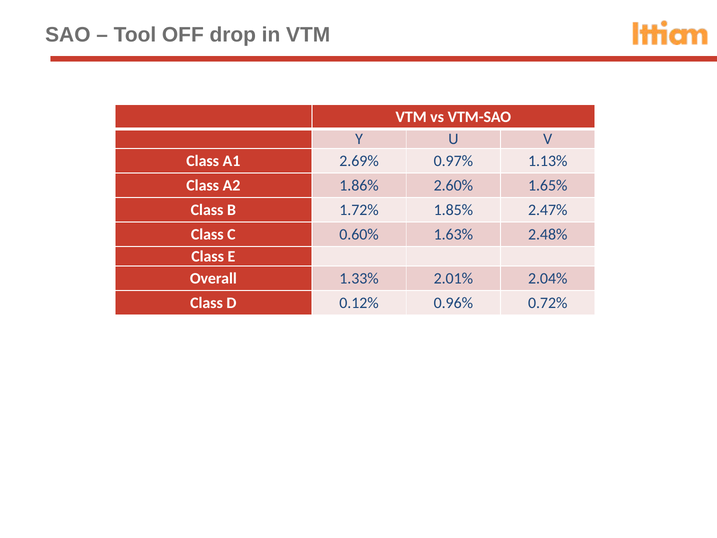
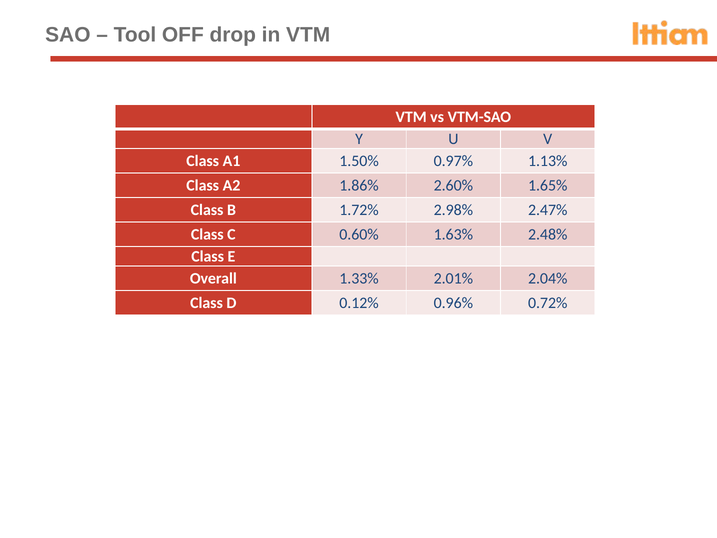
2.69%: 2.69% -> 1.50% (359, 161)
1.85%: 1.85% -> 2.98% (453, 210)
